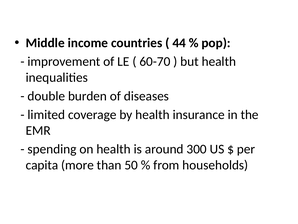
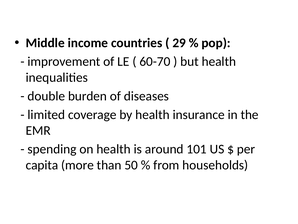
44: 44 -> 29 (179, 43)
300: 300 -> 101 (197, 149)
